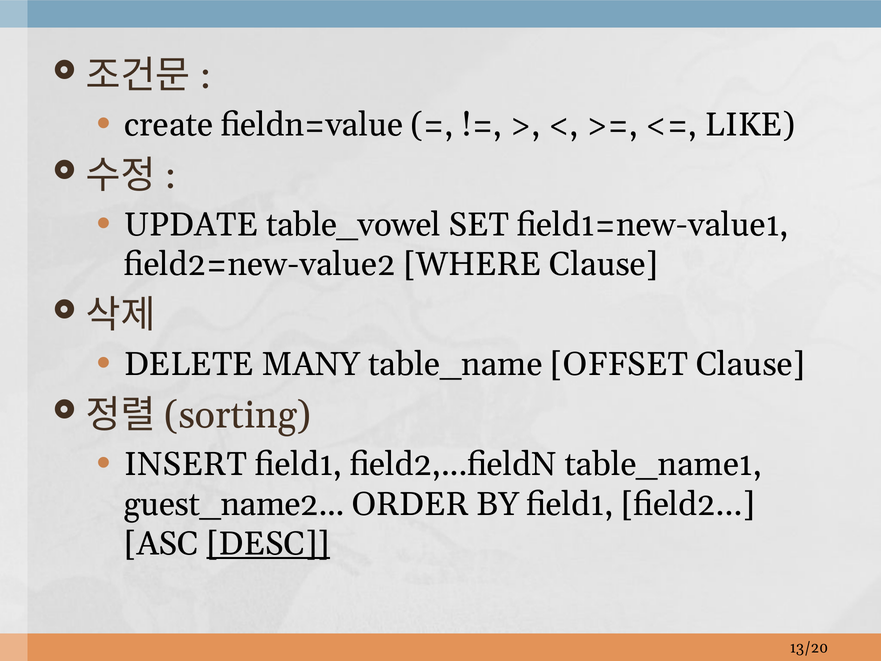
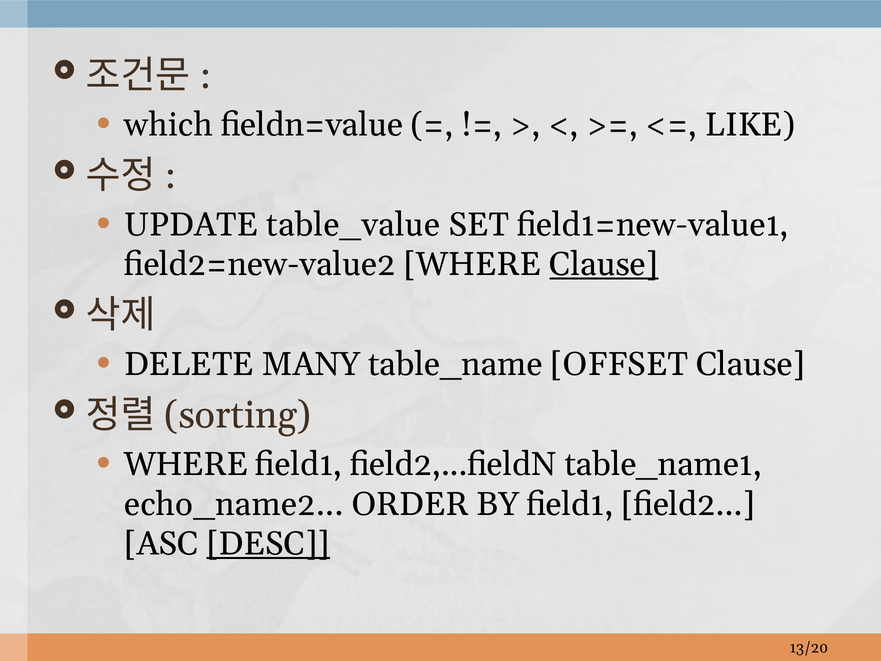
create: create -> which (169, 125)
table_vowel: table_vowel -> table_value (353, 225)
Clause underline: none -> present (604, 264)
INSERT: INSERT -> WHERE (186, 464)
guest_name2: guest_name2 -> echo_name2 (234, 504)
